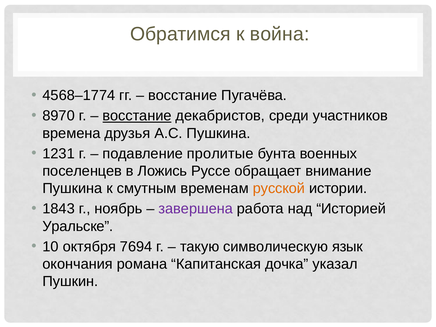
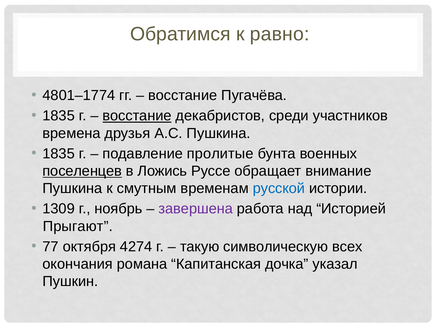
война: война -> равно (280, 34)
4568–1774: 4568–1774 -> 4801–1774 (79, 95)
8970: 8970 -> 1835 (59, 116)
1231: 1231 -> 1835 (59, 154)
поселенцев underline: none -> present (82, 171)
русской colour: orange -> blue (279, 188)
1843: 1843 -> 1309 (59, 209)
Уральске: Уральске -> Прыгают (78, 226)
10: 10 -> 77 (51, 247)
7694: 7694 -> 4274 (136, 247)
язык: язык -> всех (347, 247)
